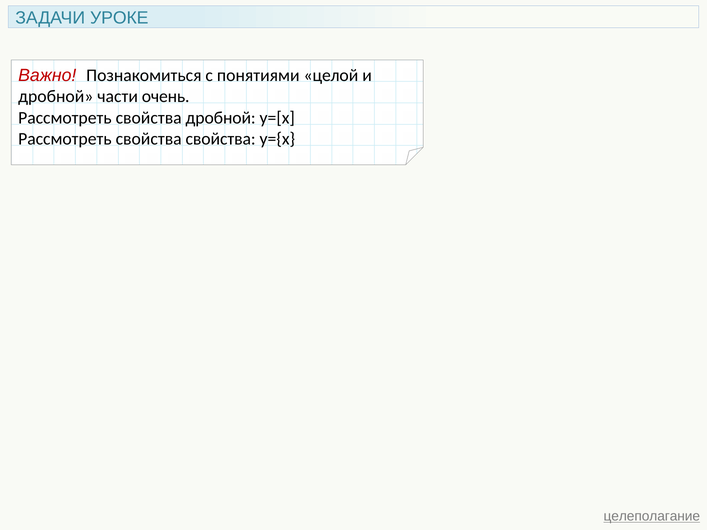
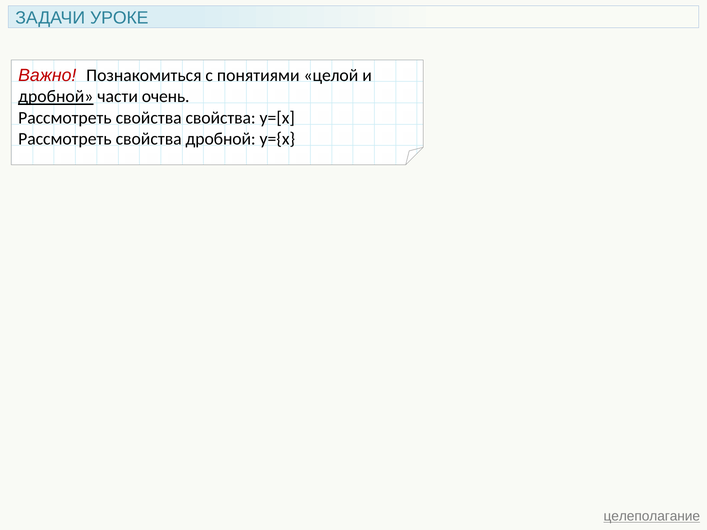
дробной underline: none -> present (56, 97)
свойства дробной: дробной -> свойства (221, 118)
свойства свойства: свойства -> дробной (221, 139)
